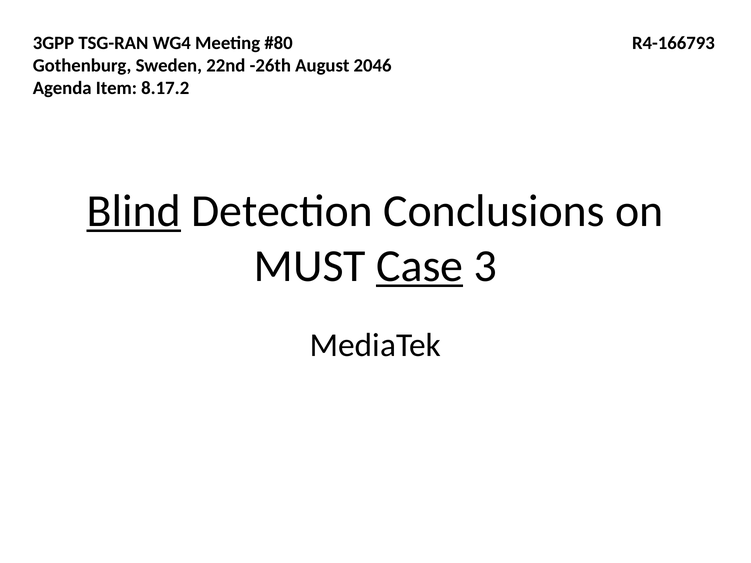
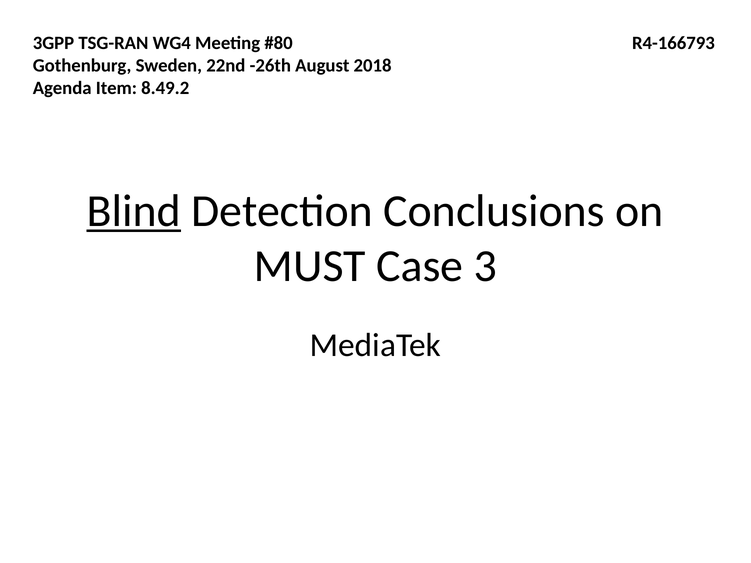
2046: 2046 -> 2018 (373, 65)
8.17.2: 8.17.2 -> 8.49.2 (165, 88)
Case underline: present -> none (420, 266)
